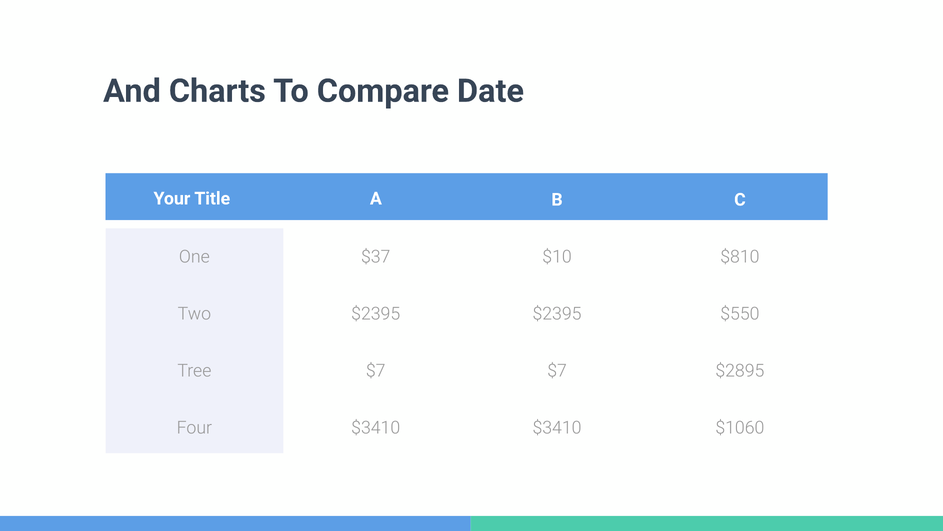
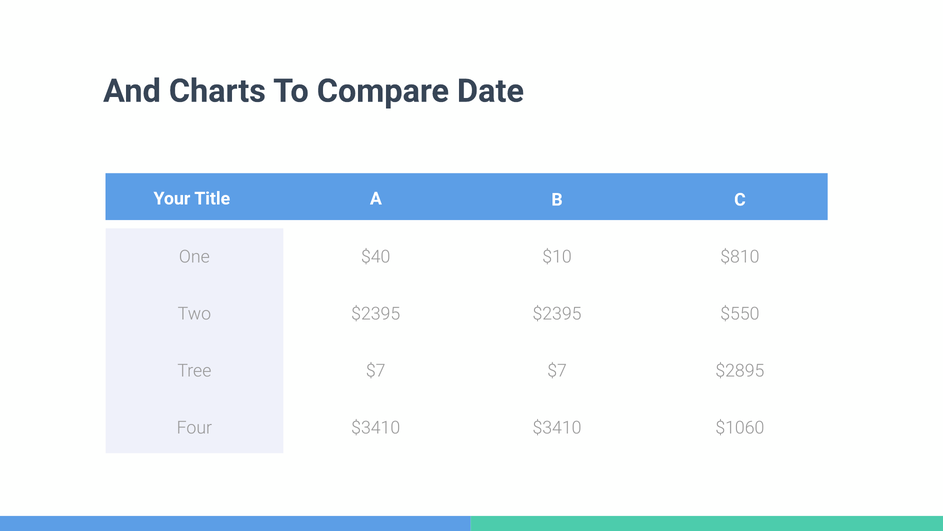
$37: $37 -> $40 (376, 257)
